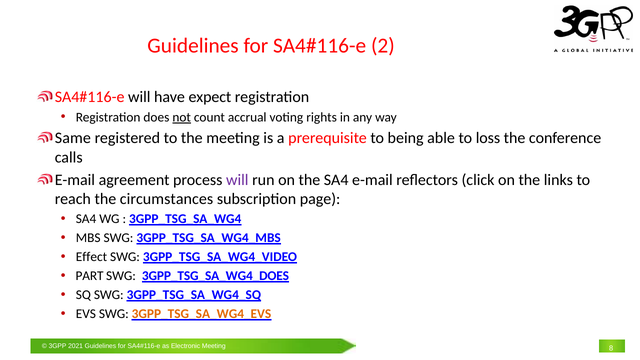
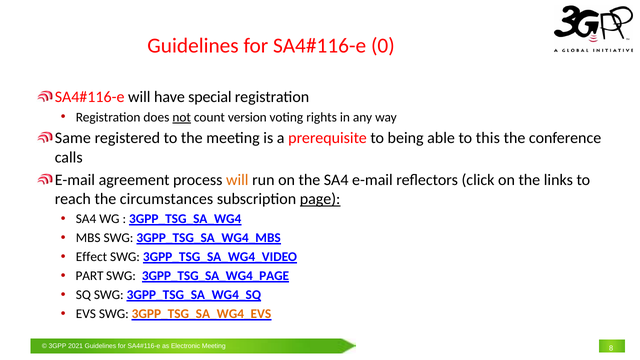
2: 2 -> 0 (383, 46)
expect: expect -> special (210, 97)
accrual: accrual -> version (247, 117)
loss: loss -> this (488, 138)
will colour: purple -> orange (237, 180)
page underline: none -> present (320, 199)
3GPP_TSG_SA_WG4_DOES: 3GPP_TSG_SA_WG4_DOES -> 3GPP_TSG_SA_WG4_PAGE (215, 276)
